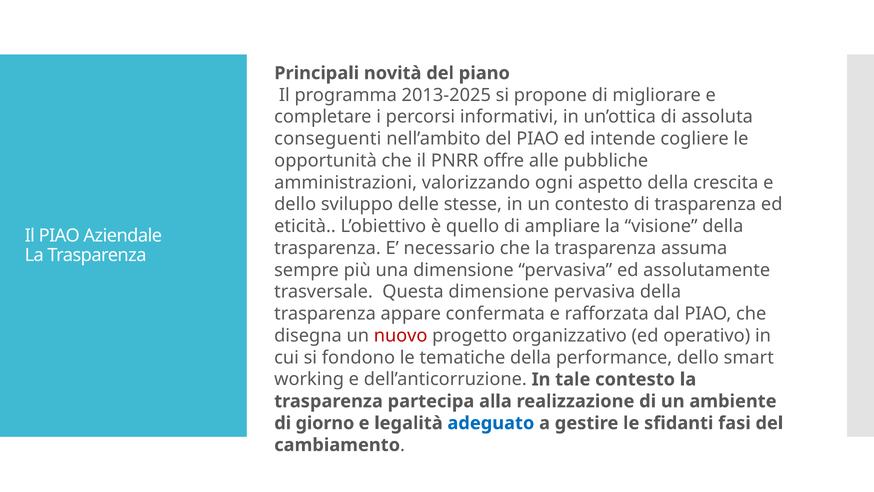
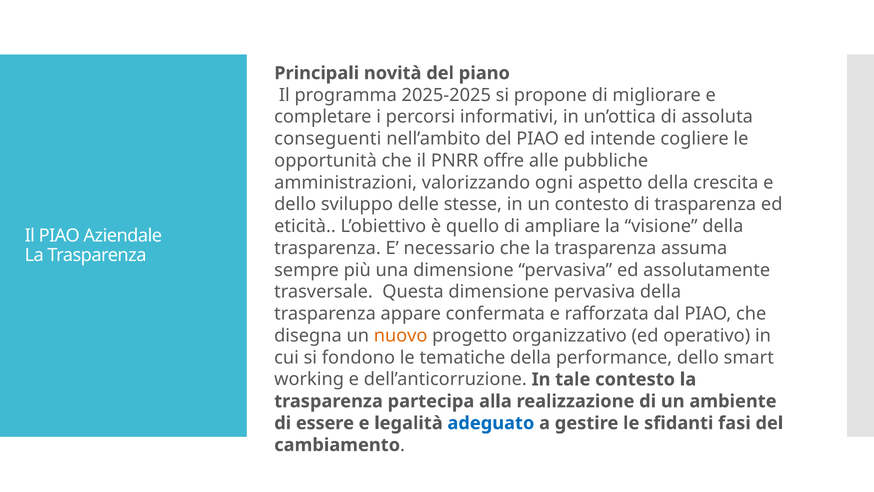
2013-2025: 2013-2025 -> 2025-2025 (446, 95)
nuovo colour: red -> orange (401, 335)
giorno: giorno -> essere (325, 423)
